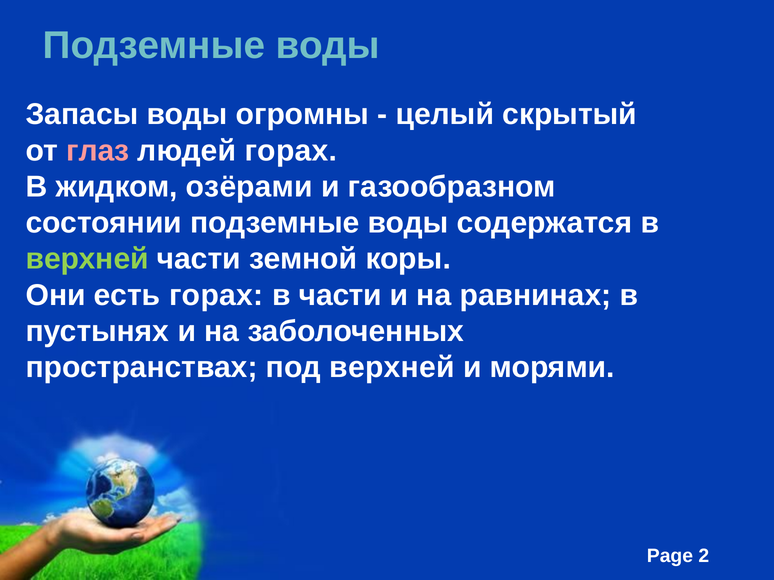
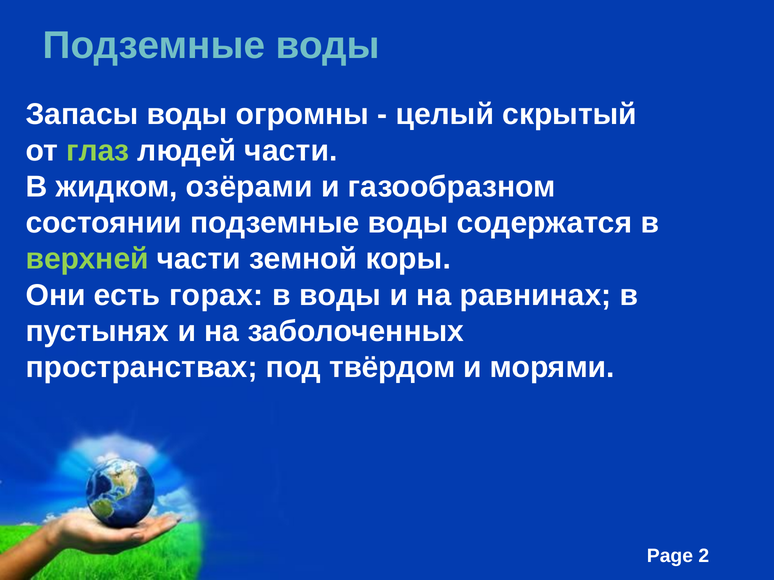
глаз colour: pink -> light green (98, 151)
людей горах: горах -> части (291, 151)
в части: части -> воды (340, 295)
под верхней: верхней -> твёрдом (392, 368)
